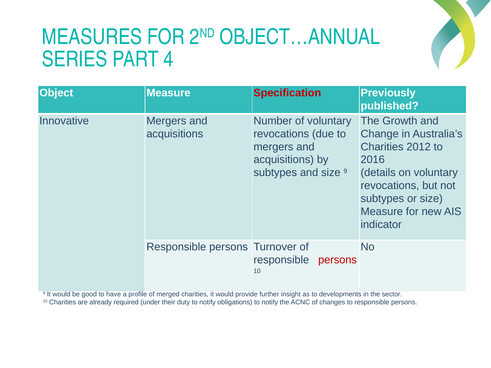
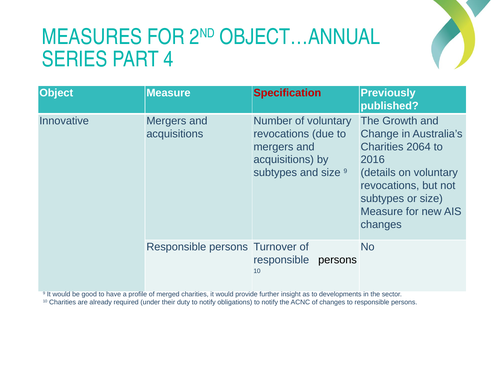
2012: 2012 -> 2064 (419, 147)
indicator: indicator -> changes (381, 225)
persons colour: red -> black (338, 260)
